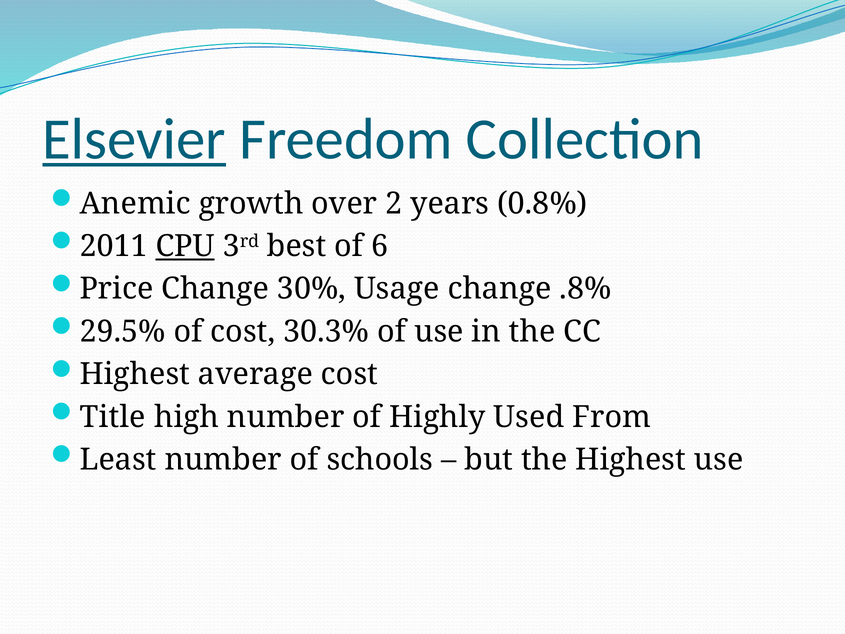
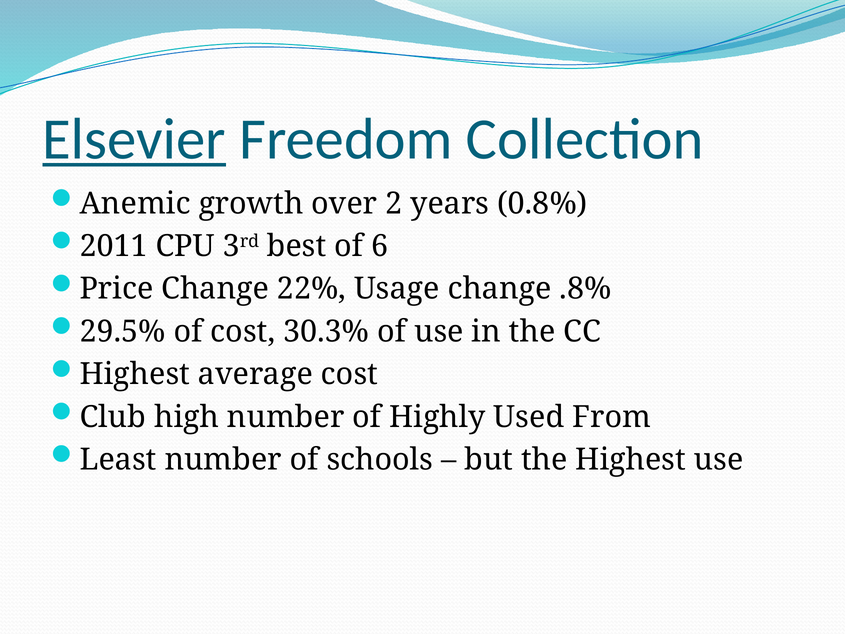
CPU underline: present -> none (185, 246)
30%: 30% -> 22% (312, 289)
Title: Title -> Club (113, 417)
